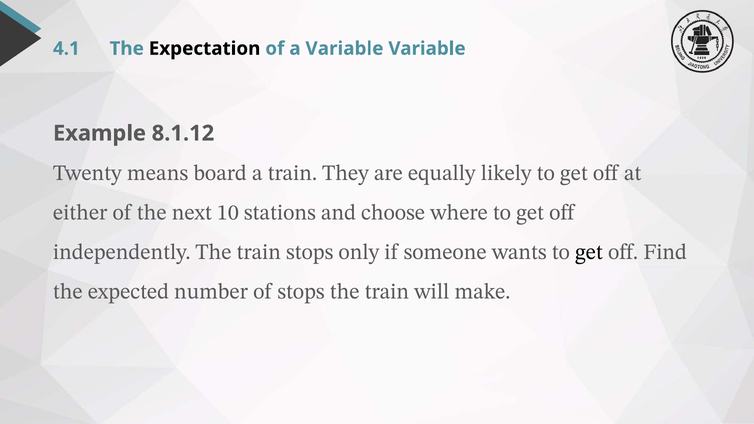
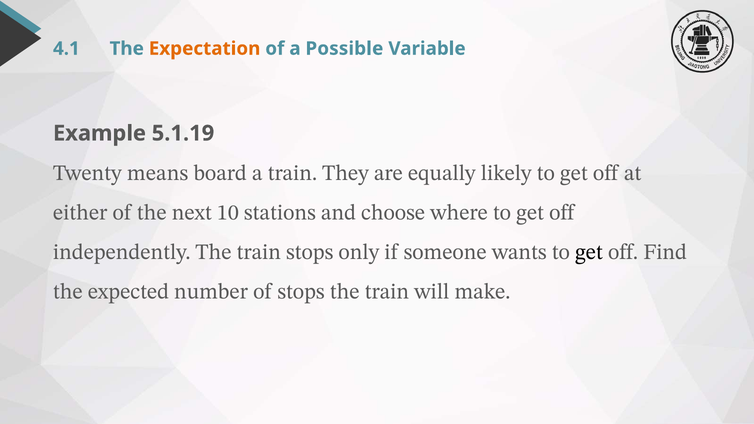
Expectation colour: black -> orange (205, 49)
a Variable: Variable -> Possible (344, 49)
8.1.12: 8.1.12 -> 5.1.19 (183, 133)
